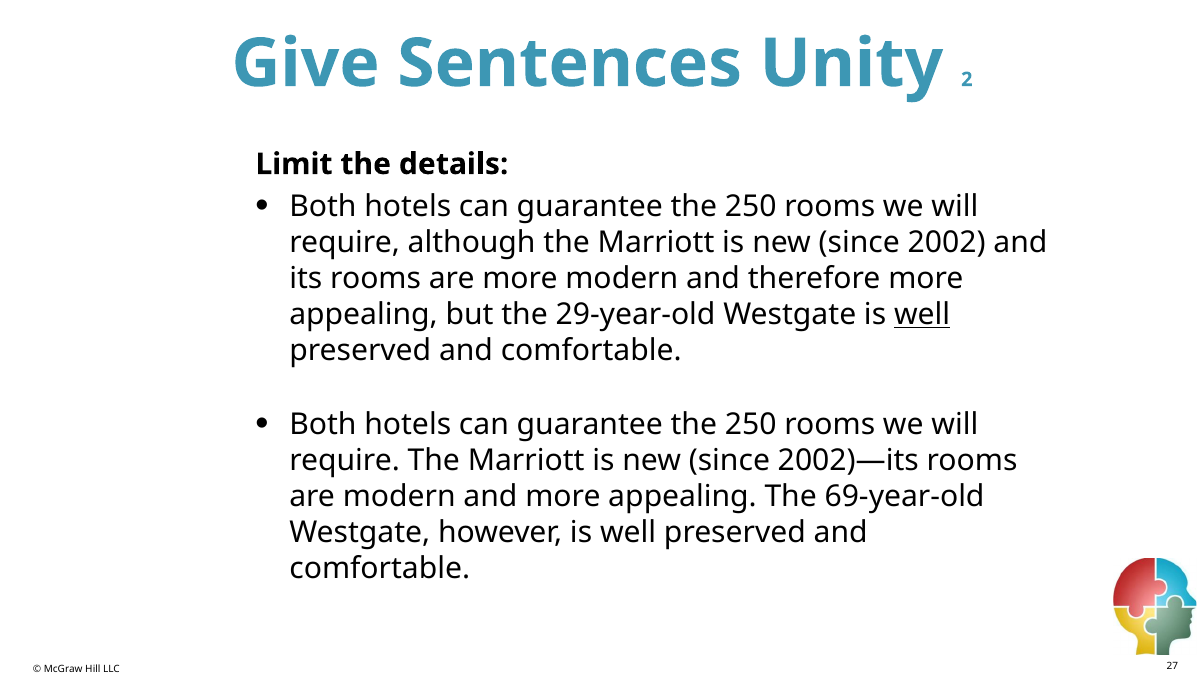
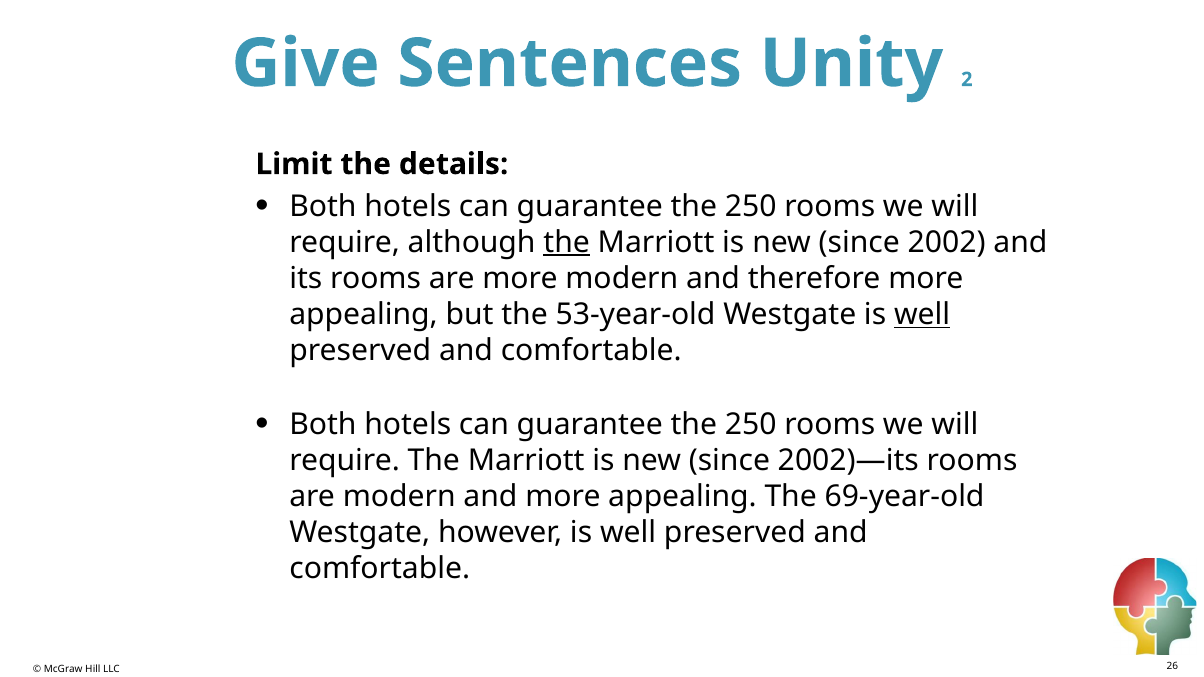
the underline: none -> present (567, 242)
29-year-old: 29-year-old -> 53-year-old (636, 315)
27: 27 -> 26 (1172, 667)
